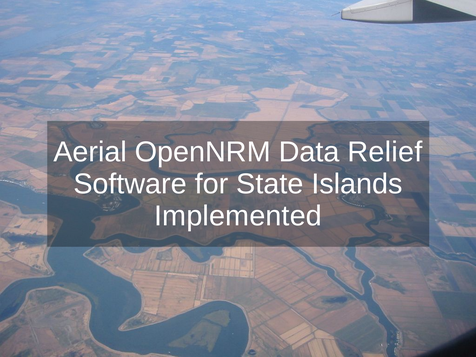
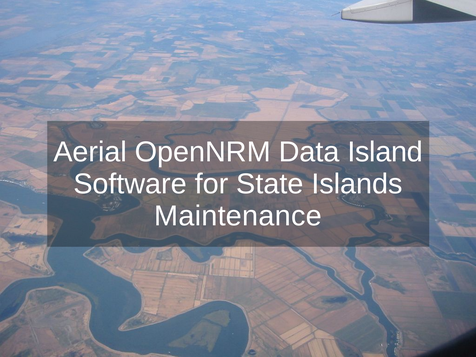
Relief: Relief -> Island (385, 152)
Implemented: Implemented -> Maintenance (238, 216)
